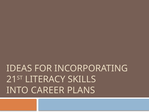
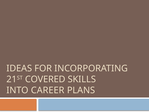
LITERACY: LITERACY -> COVERED (45, 79)
